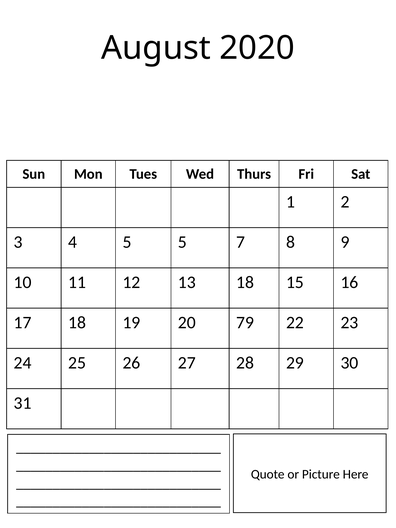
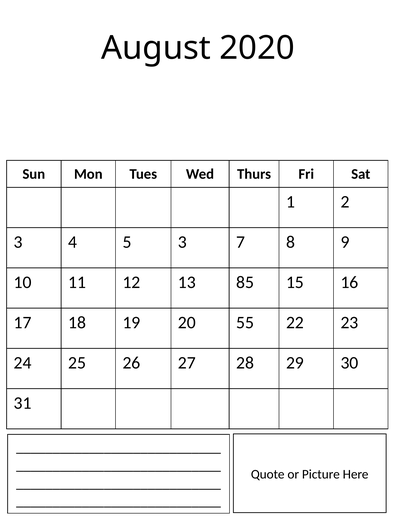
5 5: 5 -> 3 (182, 242)
13 18: 18 -> 85 (245, 282)
79: 79 -> 55 (245, 323)
